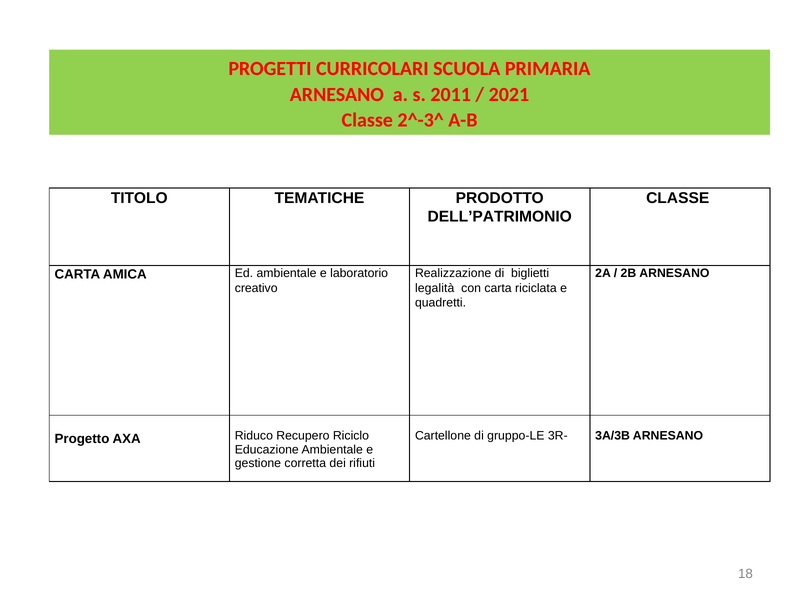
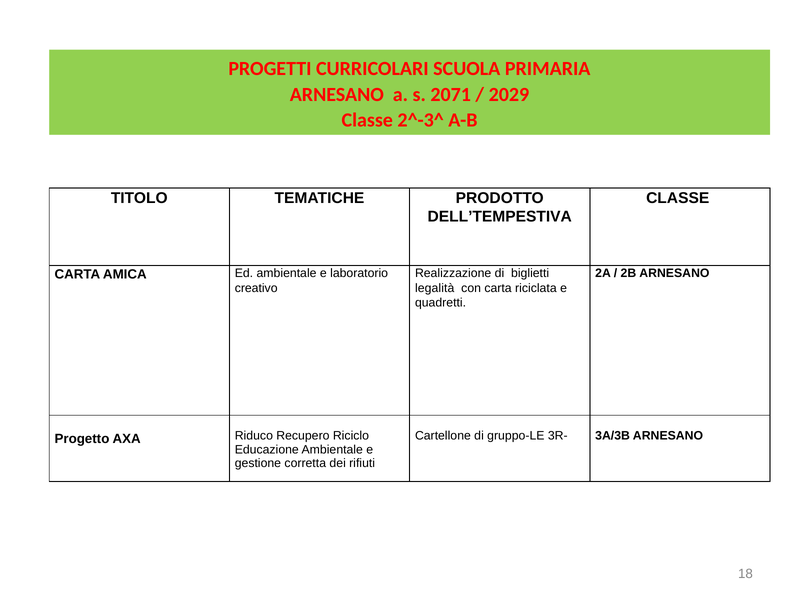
2011: 2011 -> 2071 (451, 94)
2021: 2021 -> 2029 (509, 94)
DELL’PATRIMONIO: DELL’PATRIMONIO -> DELL’TEMPESTIVA (500, 217)
